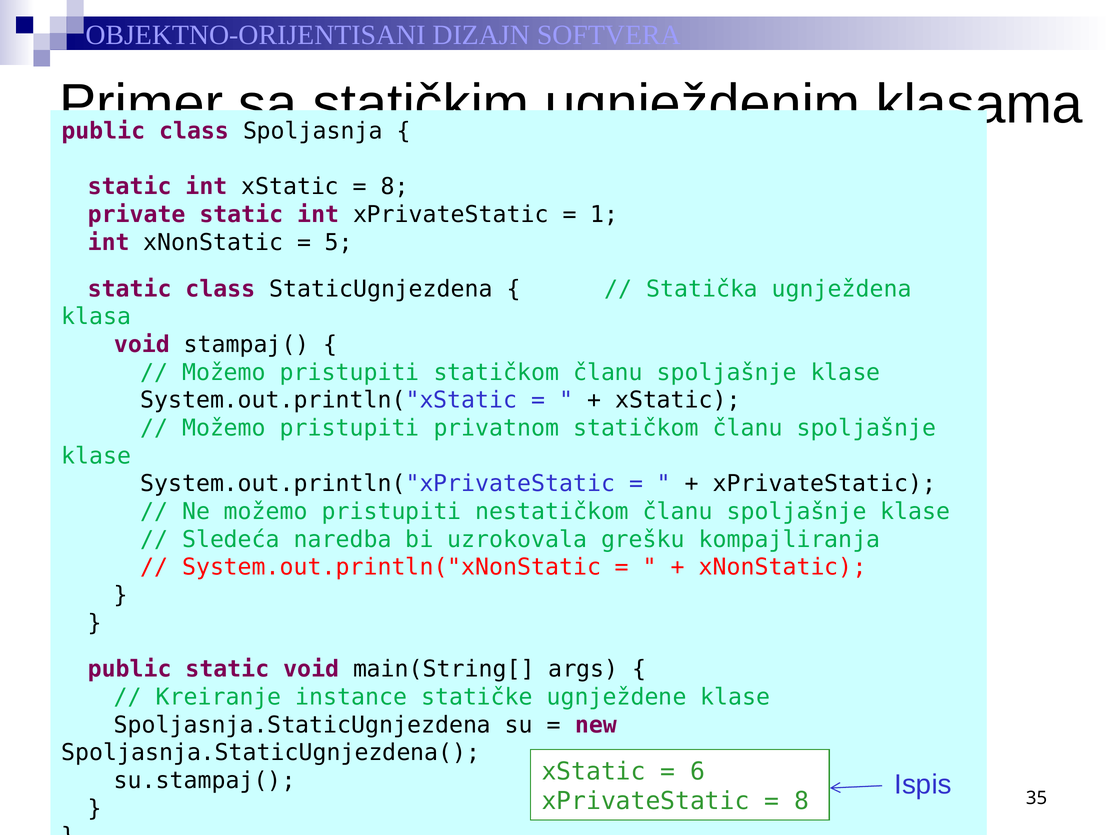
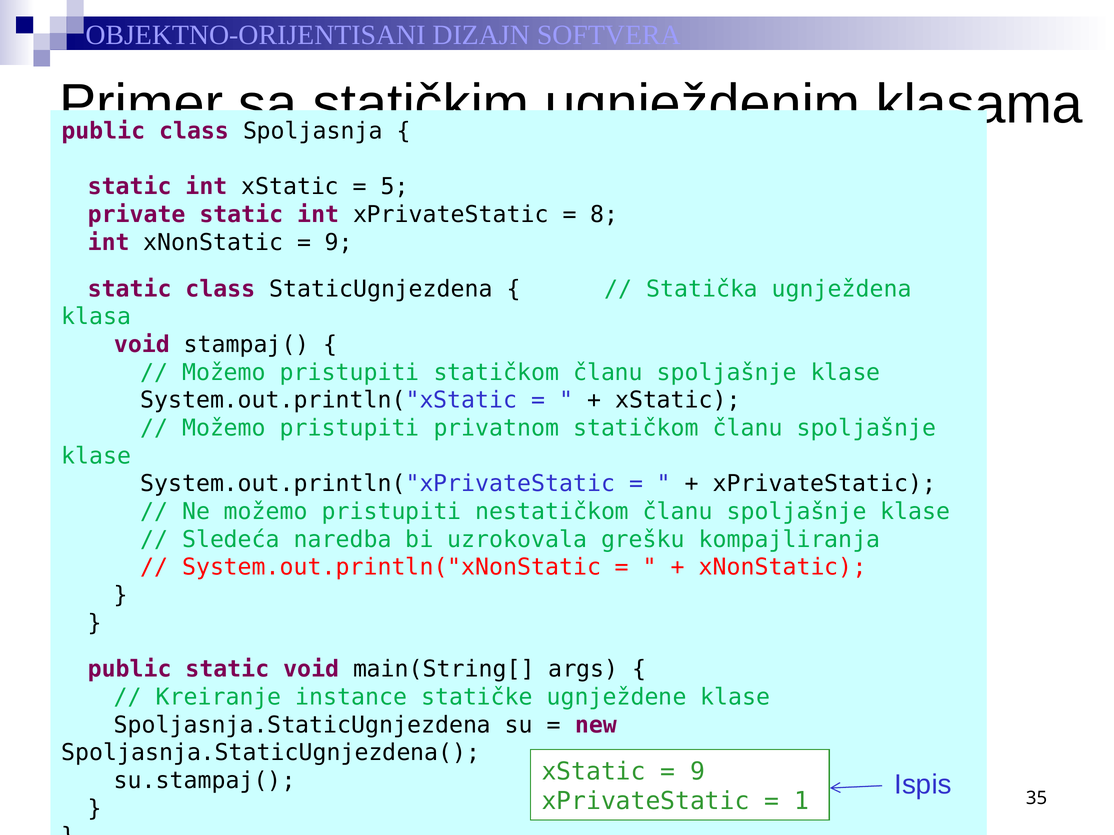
8: 8 -> 5 (395, 187)
1: 1 -> 8 (604, 215)
5: 5 -> 9 (339, 243)
6: 6 -> 9 (698, 772)
8: 8 -> 1 (802, 802)
